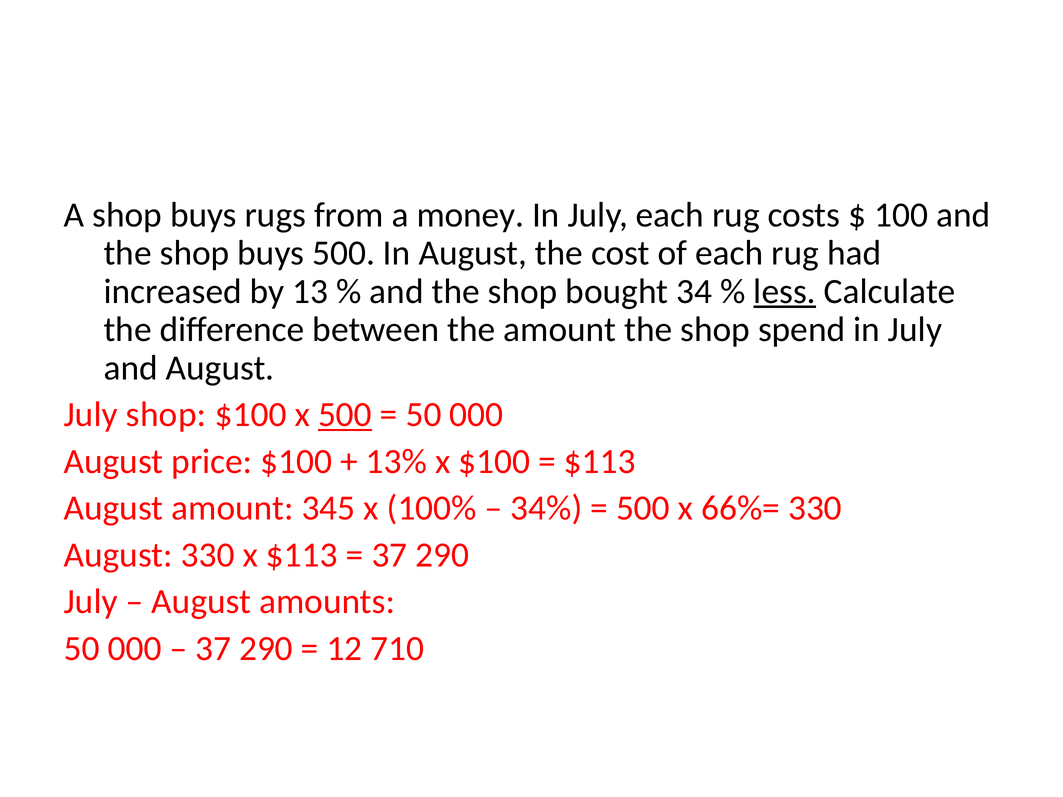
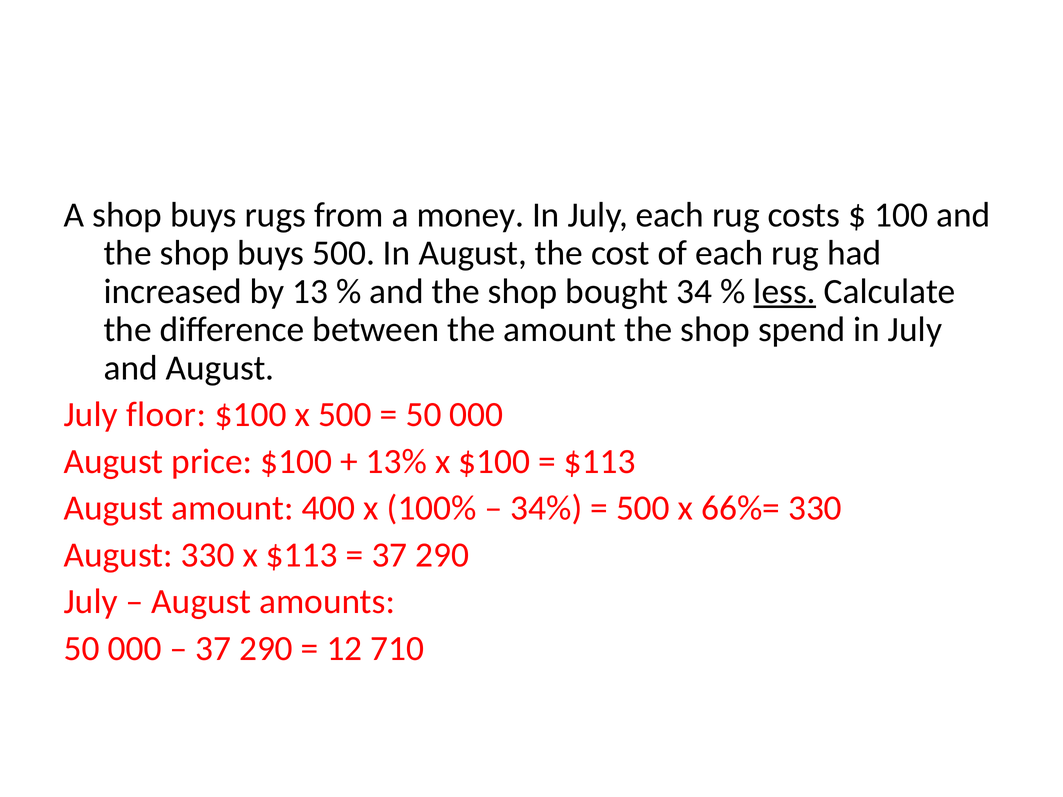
July shop: shop -> floor (166, 415)
500 underline: present -> none (345, 415)
345: 345 -> 400 (328, 508)
